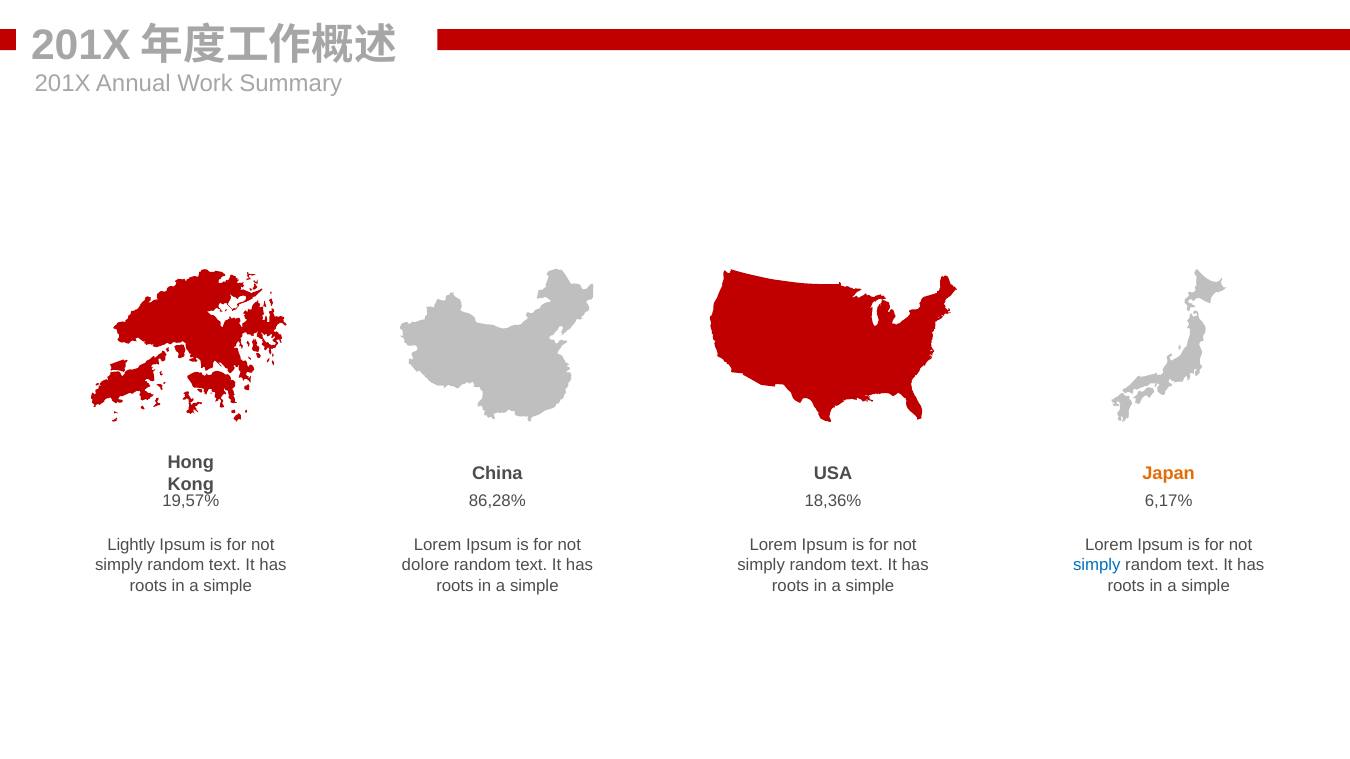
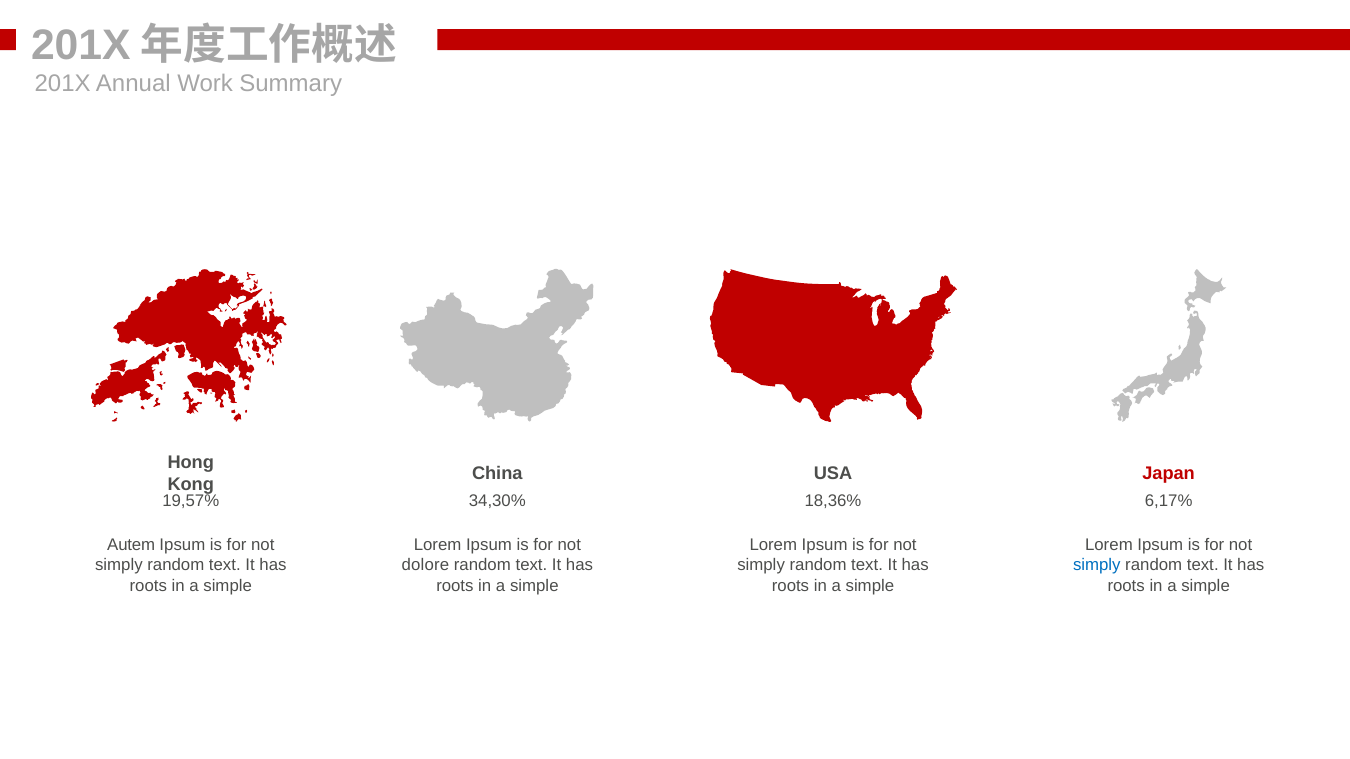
Japan colour: orange -> red (1169, 474)
86,28%: 86,28% -> 34,30% (497, 501)
Lightly: Lightly -> Autem (131, 545)
